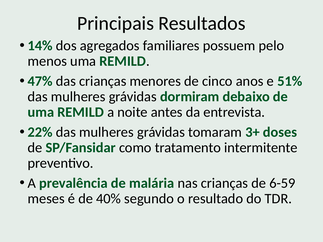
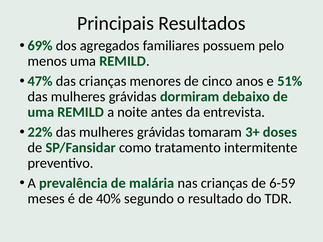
14%: 14% -> 69% (40, 46)
